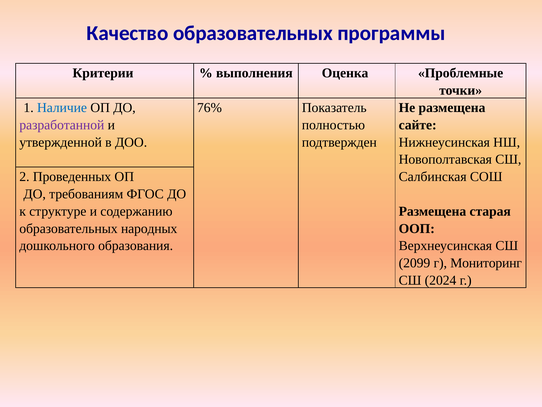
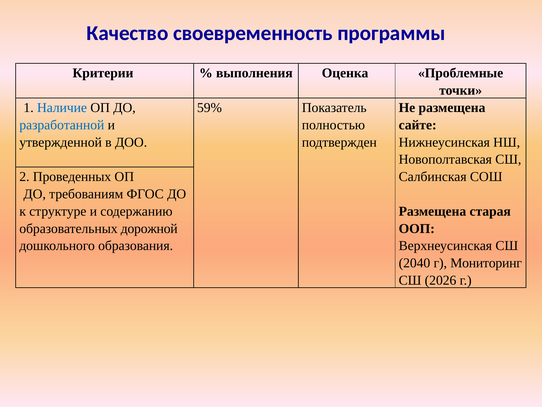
Качество образовательных: образовательных -> своевременность (253, 33)
76%: 76% -> 59% (209, 108)
разработанной colour: purple -> blue (62, 125)
народных: народных -> дорожной (149, 228)
2099: 2099 -> 2040 (414, 263)
2024: 2024 -> 2026 (441, 280)
